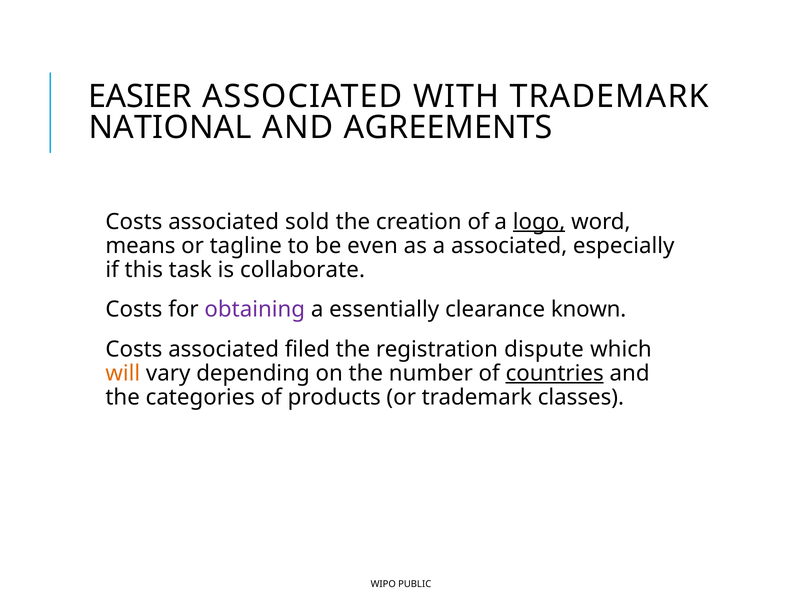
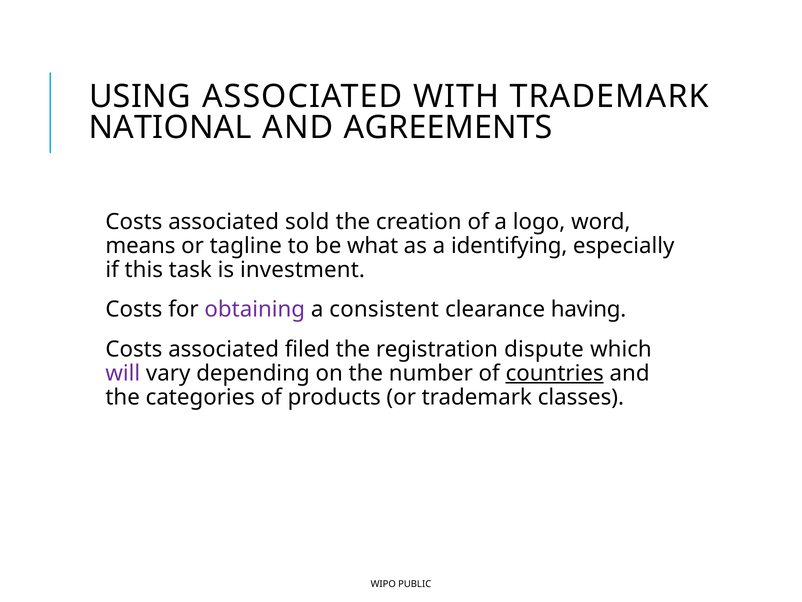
EASIER: EASIER -> USING (140, 97)
logo underline: present -> none (539, 221)
even: even -> what (373, 246)
a associated: associated -> identifying (509, 246)
collaborate: collaborate -> investment (302, 270)
essentially: essentially -> consistent (384, 309)
known: known -> having (589, 309)
will colour: orange -> purple (123, 373)
